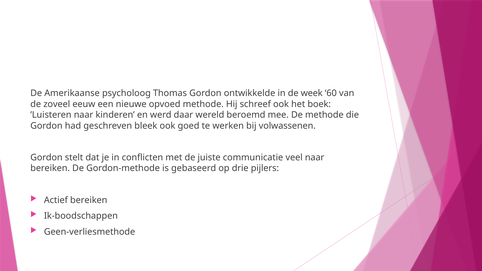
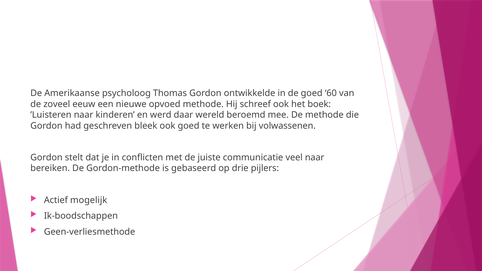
de week: week -> goed (312, 93)
Actief bereiken: bereiken -> mogelijk (89, 200)
